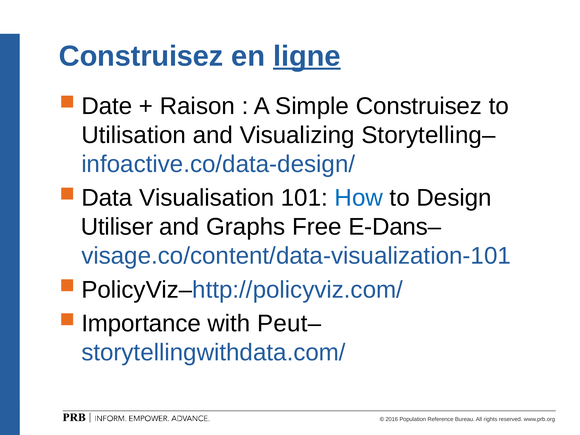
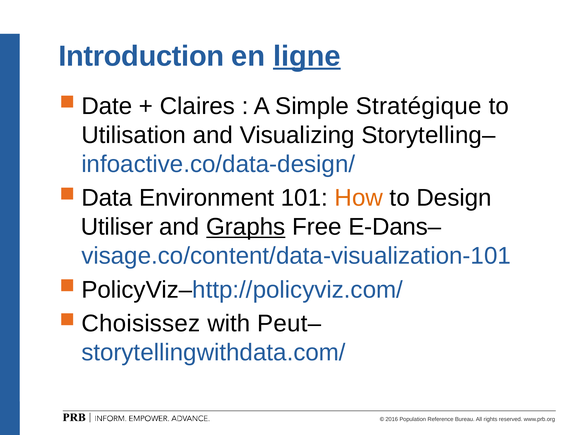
Construisez: Construisez -> Introduction (141, 56)
Raison: Raison -> Claires (197, 106)
Simple Construisez: Construisez -> Stratégique (419, 106)
Visualisation: Visualisation -> Environment (207, 198)
How colour: blue -> orange (359, 198)
Graphs underline: none -> present (246, 227)
Importance: Importance -> Choisissez (141, 324)
